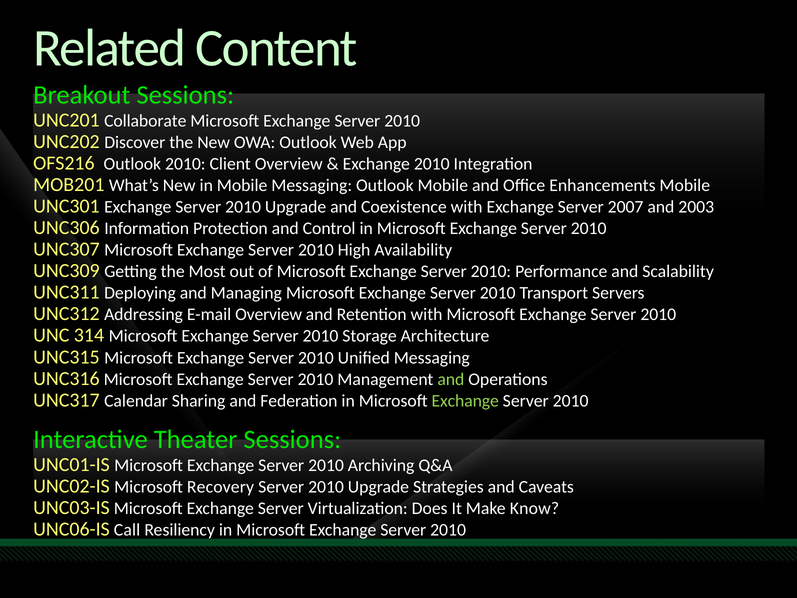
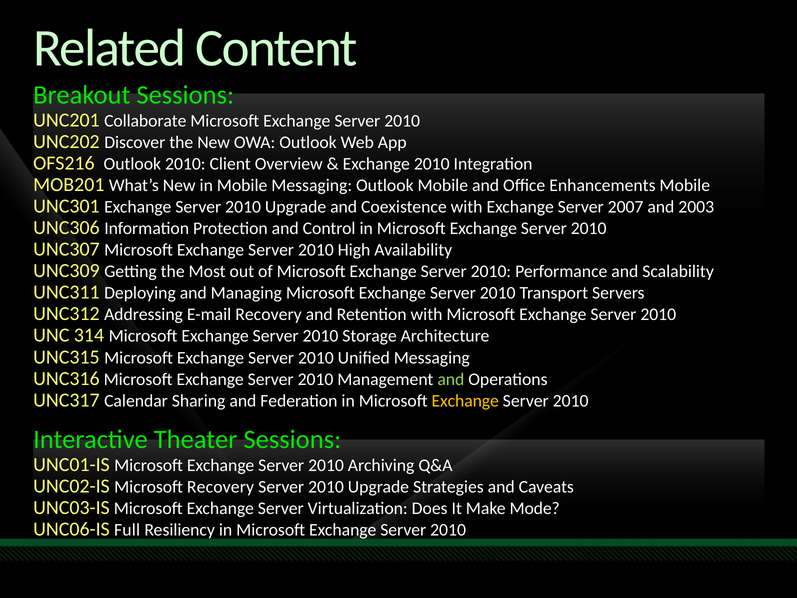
E-mail Overview: Overview -> Recovery (268, 314)
Exchange colour: light green -> yellow (465, 401)
Know: Know -> Mode (535, 508)
Call: Call -> Full (127, 530)
